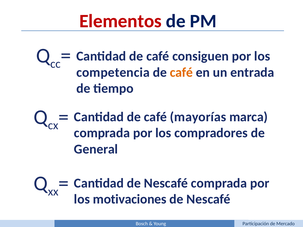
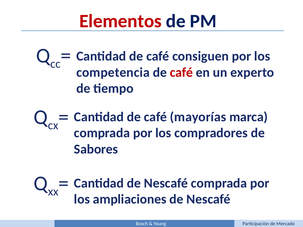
café colour: orange -> red (181, 72)
entrada: entrada -> experto (252, 72)
General: General -> Sabores (96, 149)
motivaciones: motivaciones -> ampliaciones (130, 199)
